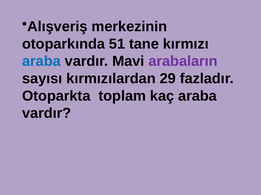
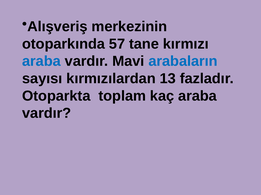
51: 51 -> 57 (117, 44)
arabaların colour: purple -> blue (183, 61)
29: 29 -> 13 (168, 79)
